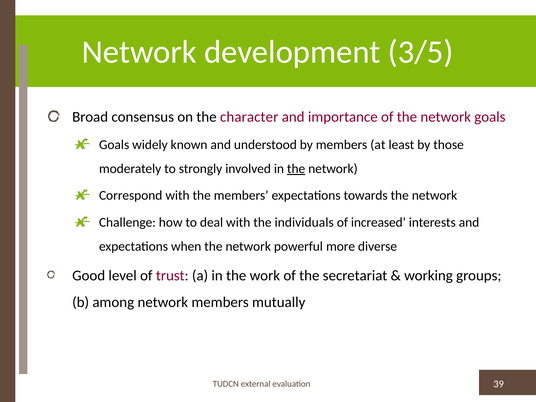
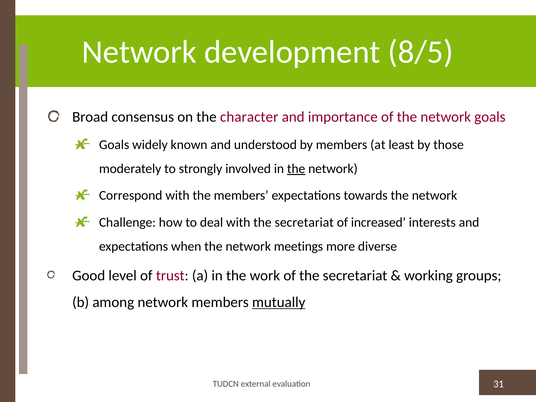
3/5: 3/5 -> 8/5 (421, 52)
with the individuals: individuals -> secretariat (304, 222)
powerful: powerful -> meetings (298, 246)
mutually underline: none -> present (279, 302)
39: 39 -> 31 (499, 384)
